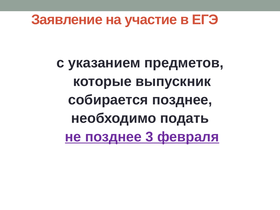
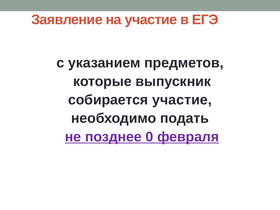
собирается позднее: позднее -> участие (182, 100)
3: 3 -> 0 (149, 137)
